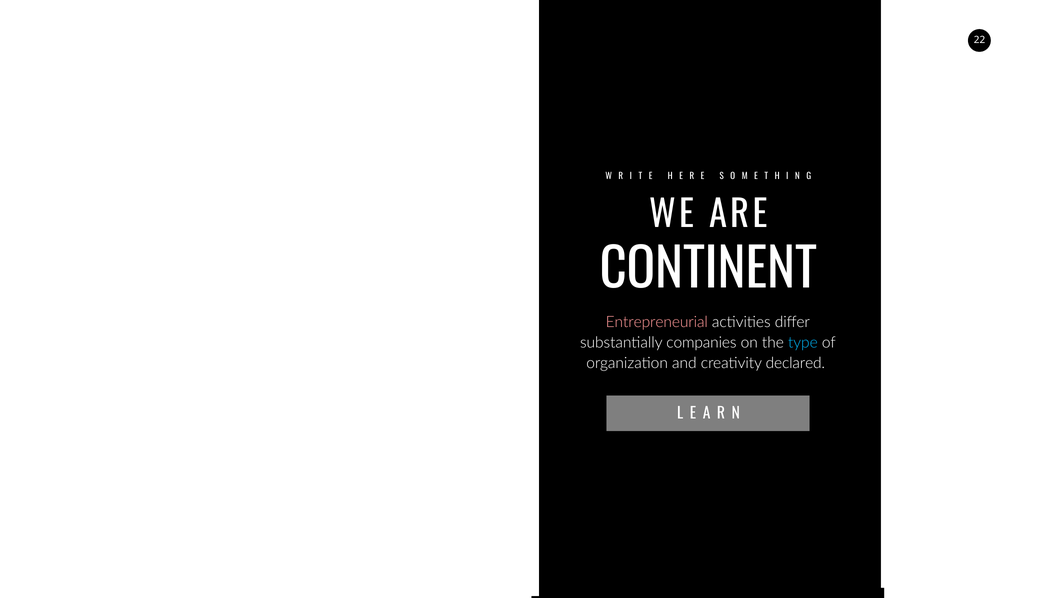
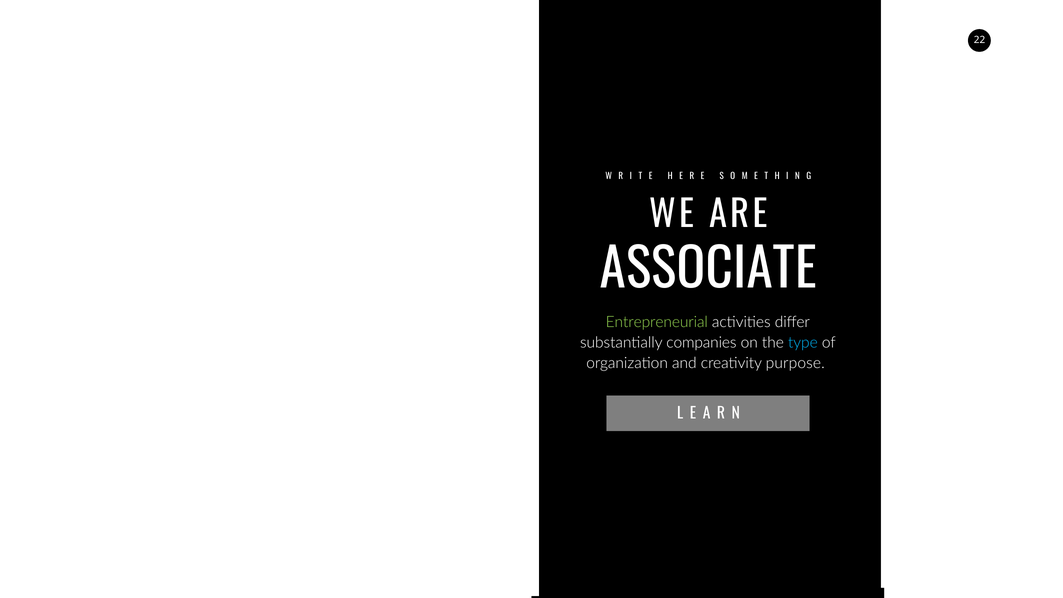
CONTINENT: CONTINENT -> ASSOCIATE (708, 270)
Entrepreneurial colour: pink -> light green (657, 322)
declared: declared -> purpose (795, 363)
